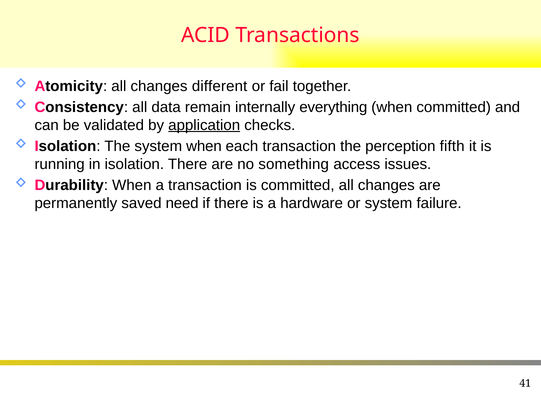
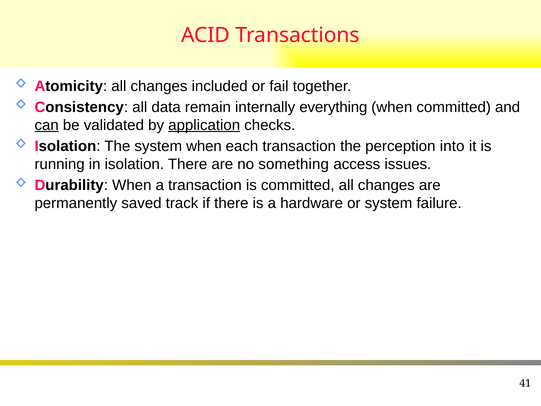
different: different -> included (220, 86)
can underline: none -> present (47, 125)
fifth: fifth -> into (452, 146)
need: need -> track (182, 203)
